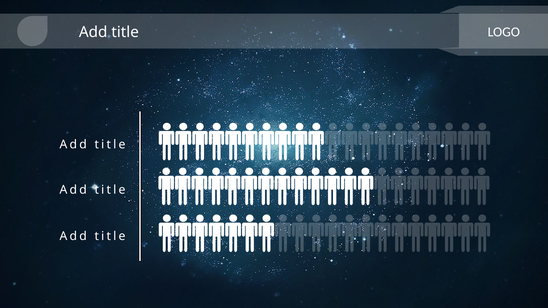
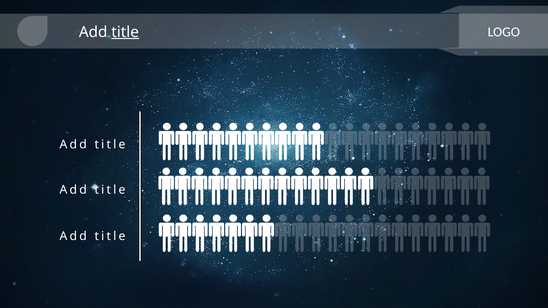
title underline: none -> present (125, 32)
